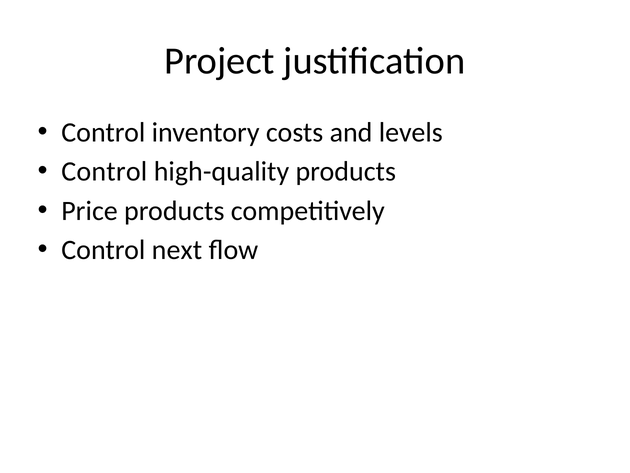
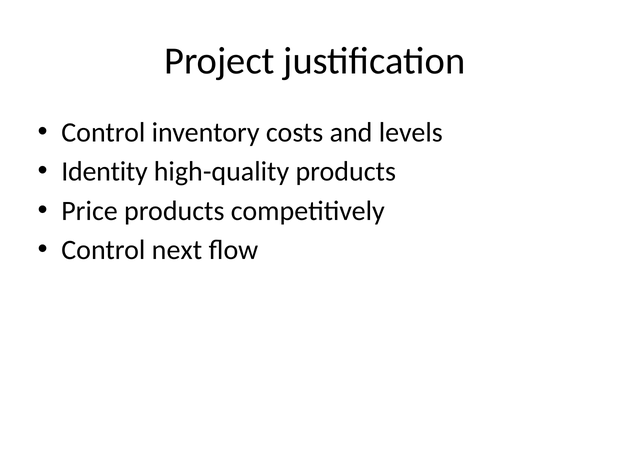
Control: Control -> Identity (105, 171)
